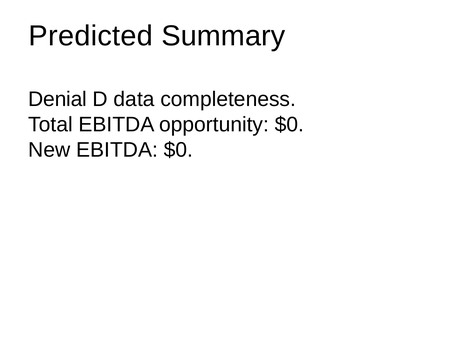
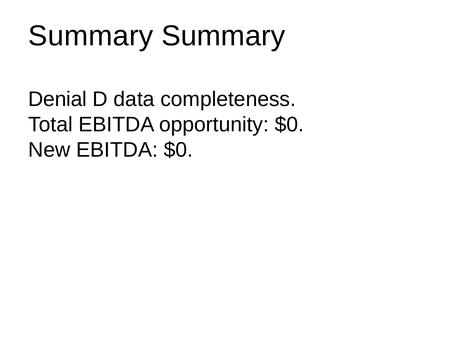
Predicted: Predicted -> Summary (91, 36)
